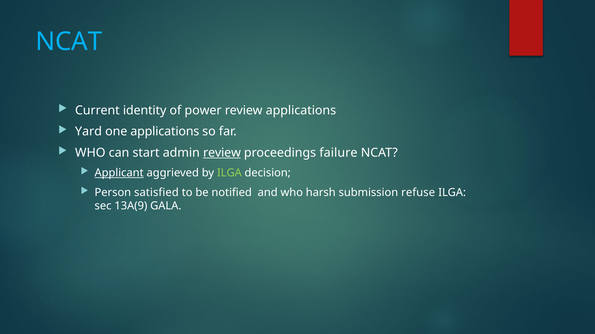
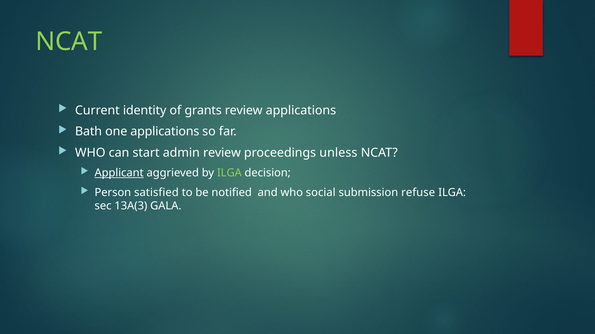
NCAT colour: light blue -> light green (69, 42)
power: power -> grants (203, 111)
Yard: Yard -> Bath (89, 132)
review underline: present -> none (222, 153)
failure: failure -> unless (338, 153)
harsh: harsh -> social (321, 193)
13A(9: 13A(9 -> 13A(3 (131, 206)
